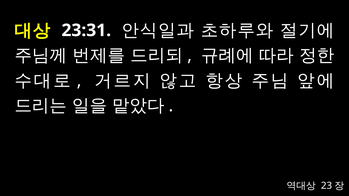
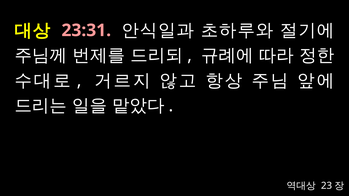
23:31 colour: white -> pink (86, 30)
